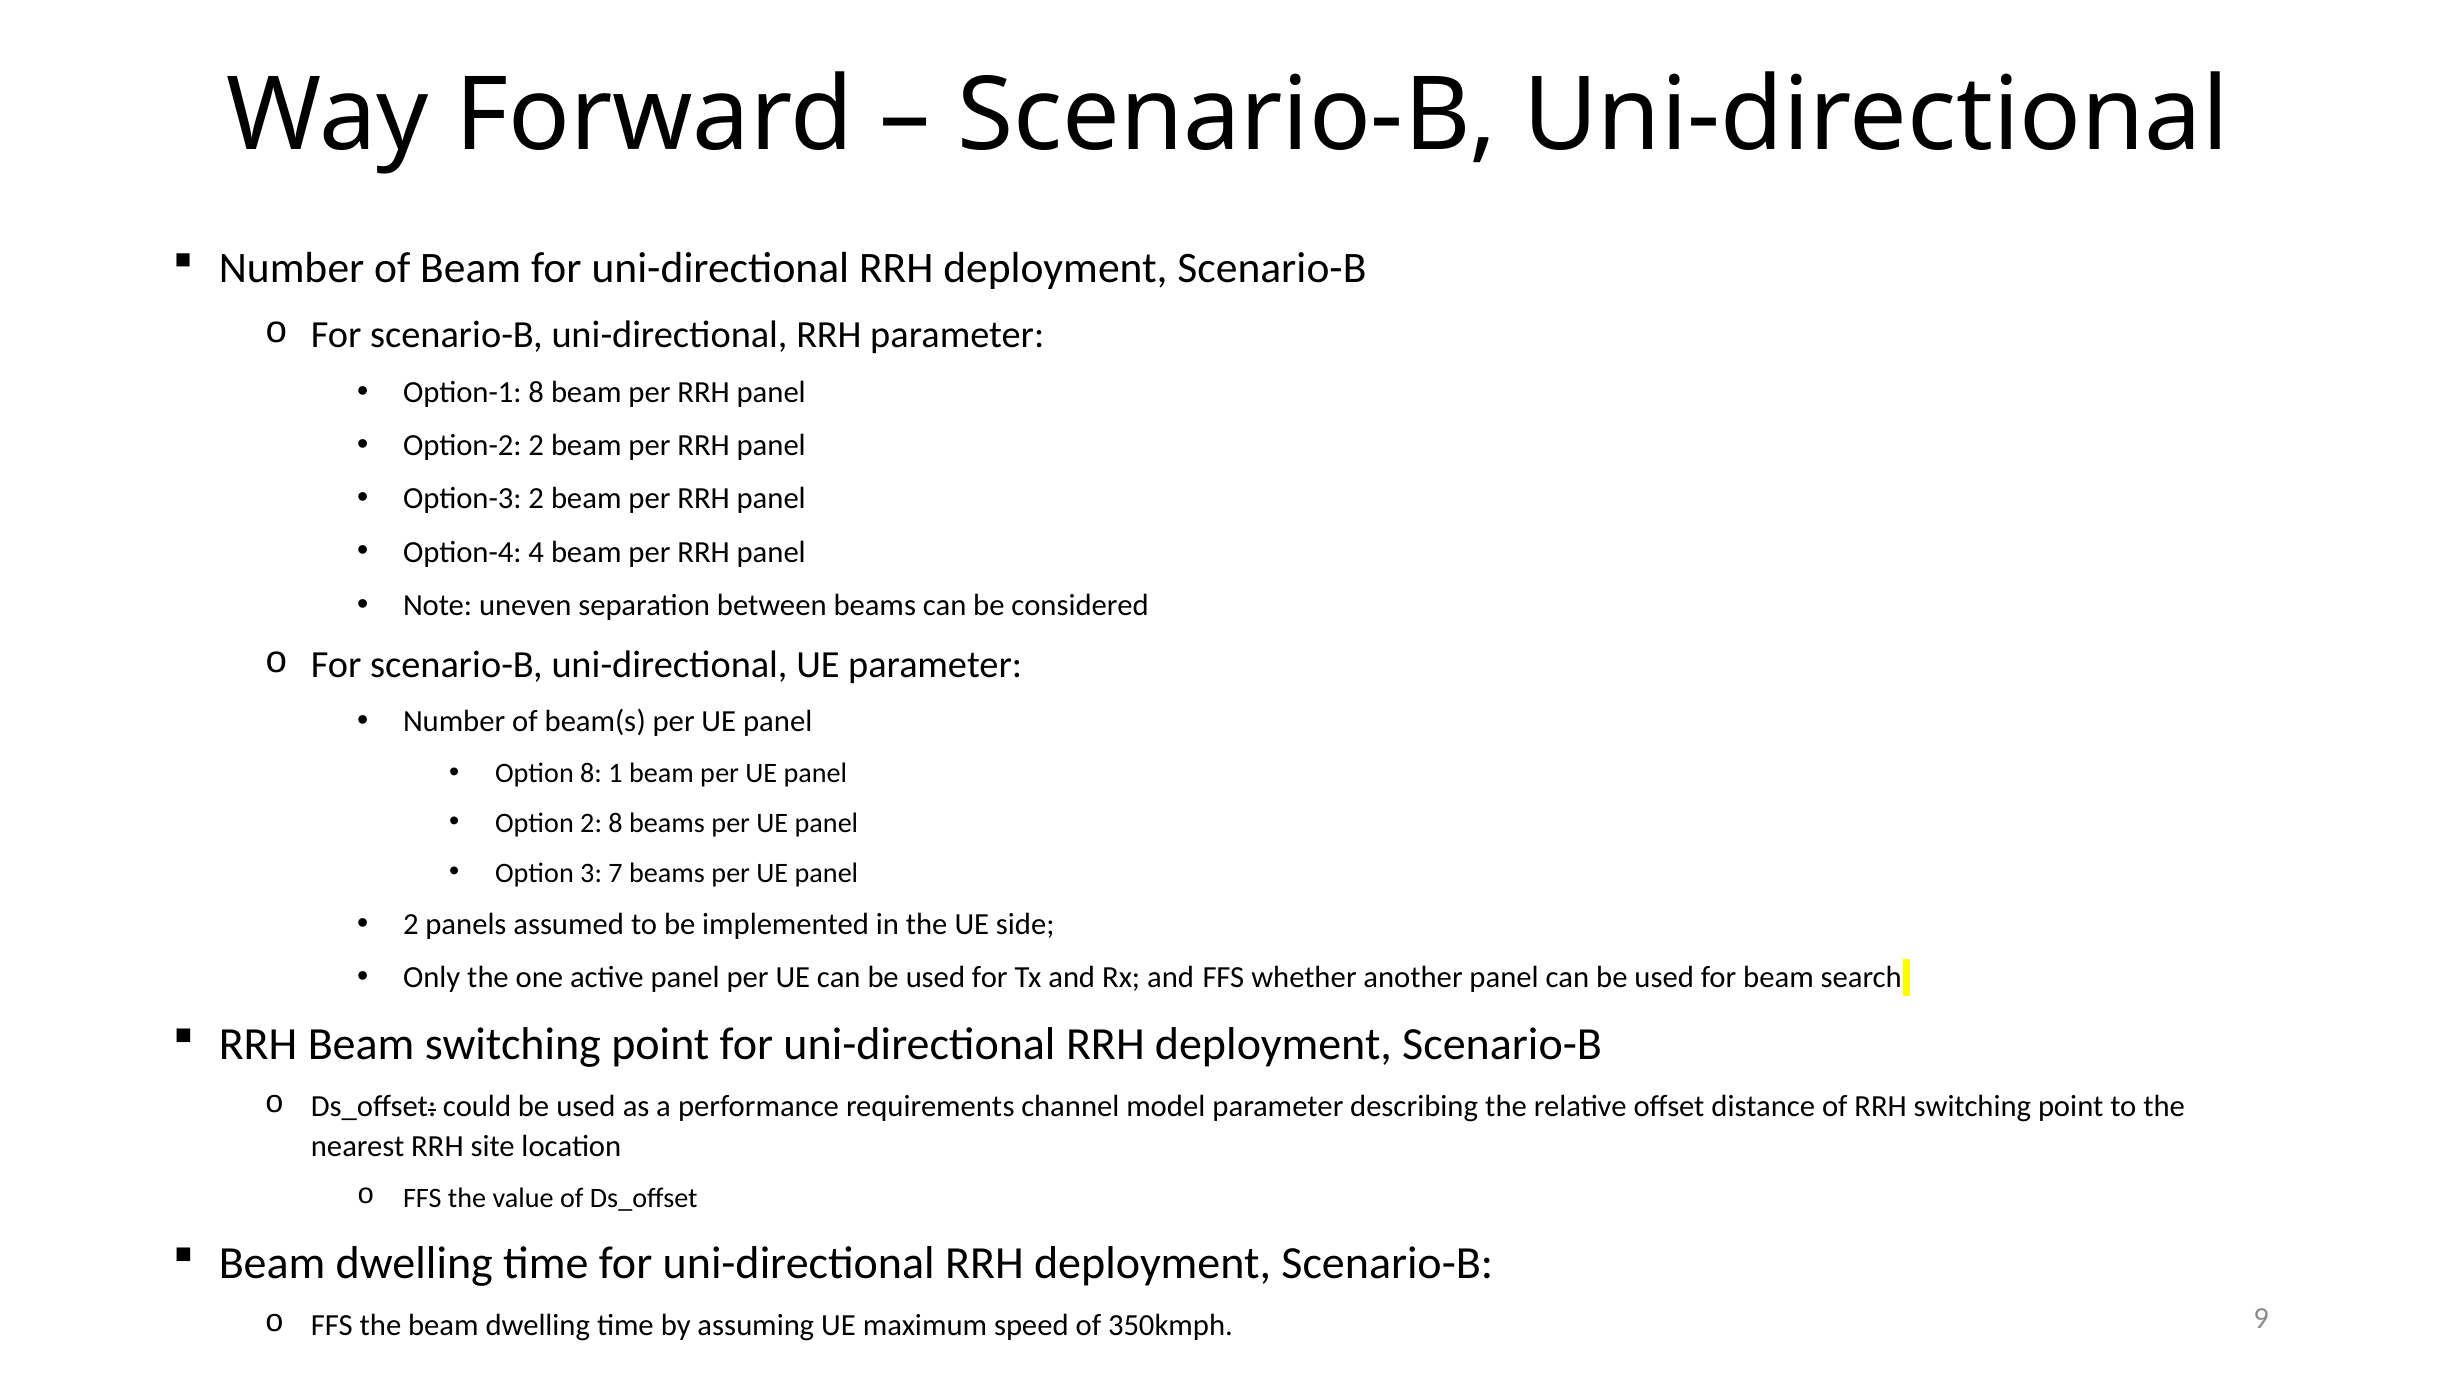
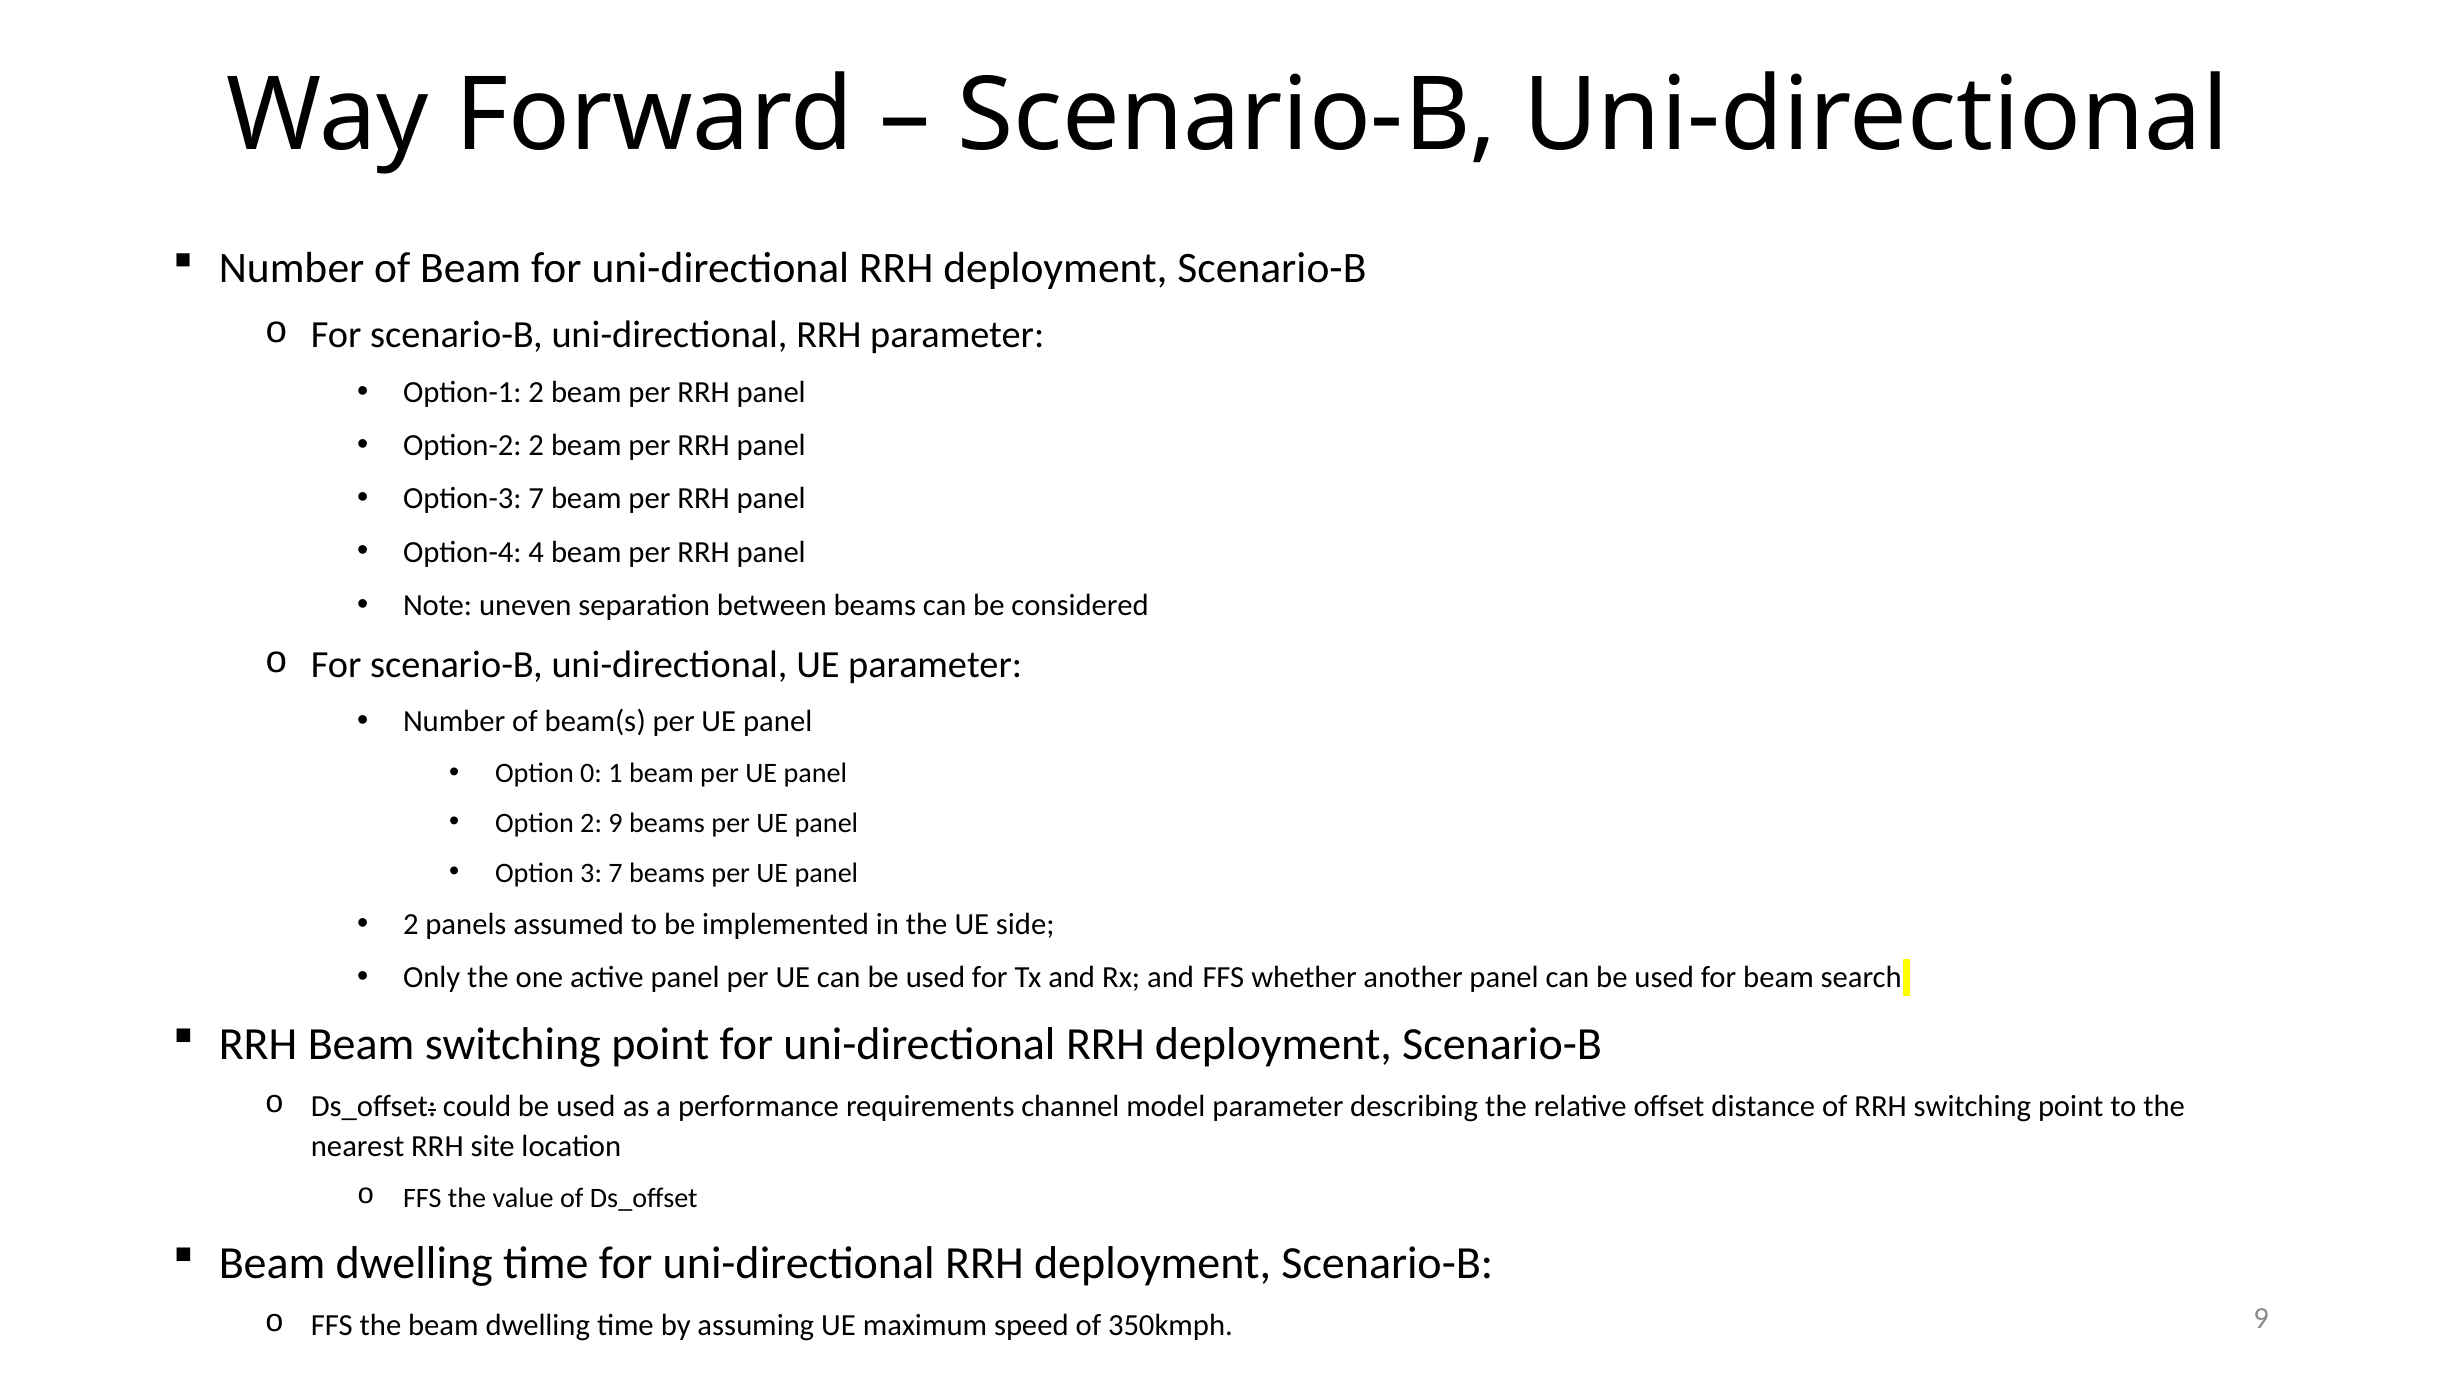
Option-1 8: 8 -> 2 (536, 393)
Option-3 2: 2 -> 7 (536, 499)
Option 8: 8 -> 0 (591, 773)
2 8: 8 -> 9 (615, 823)
